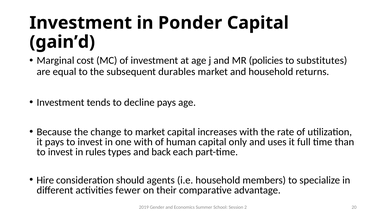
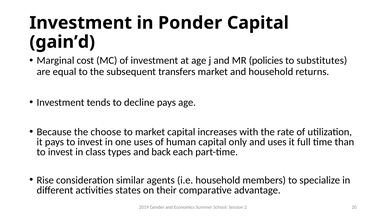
durables: durables -> transfers (177, 72)
change: change -> choose (106, 132)
one with: with -> uses (143, 142)
rules: rules -> class (96, 152)
Hire: Hire -> Rise (45, 180)
should: should -> similar (130, 180)
fewer: fewer -> states (128, 190)
